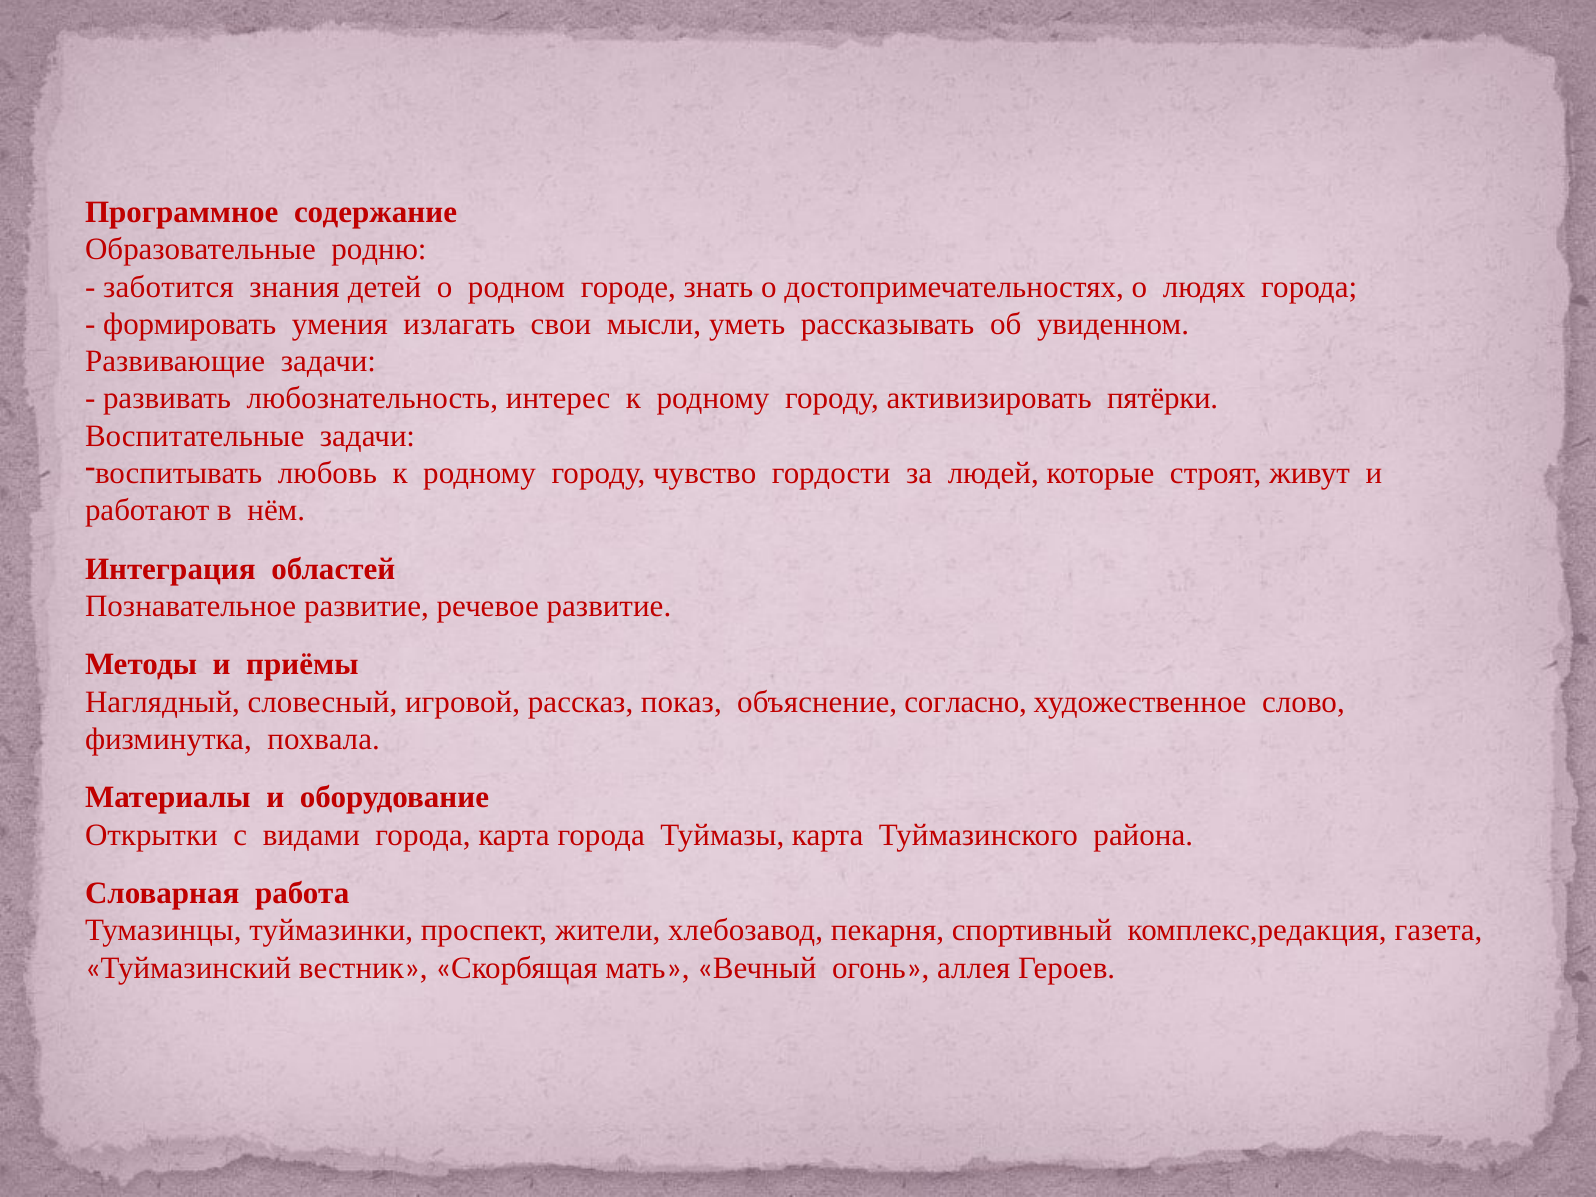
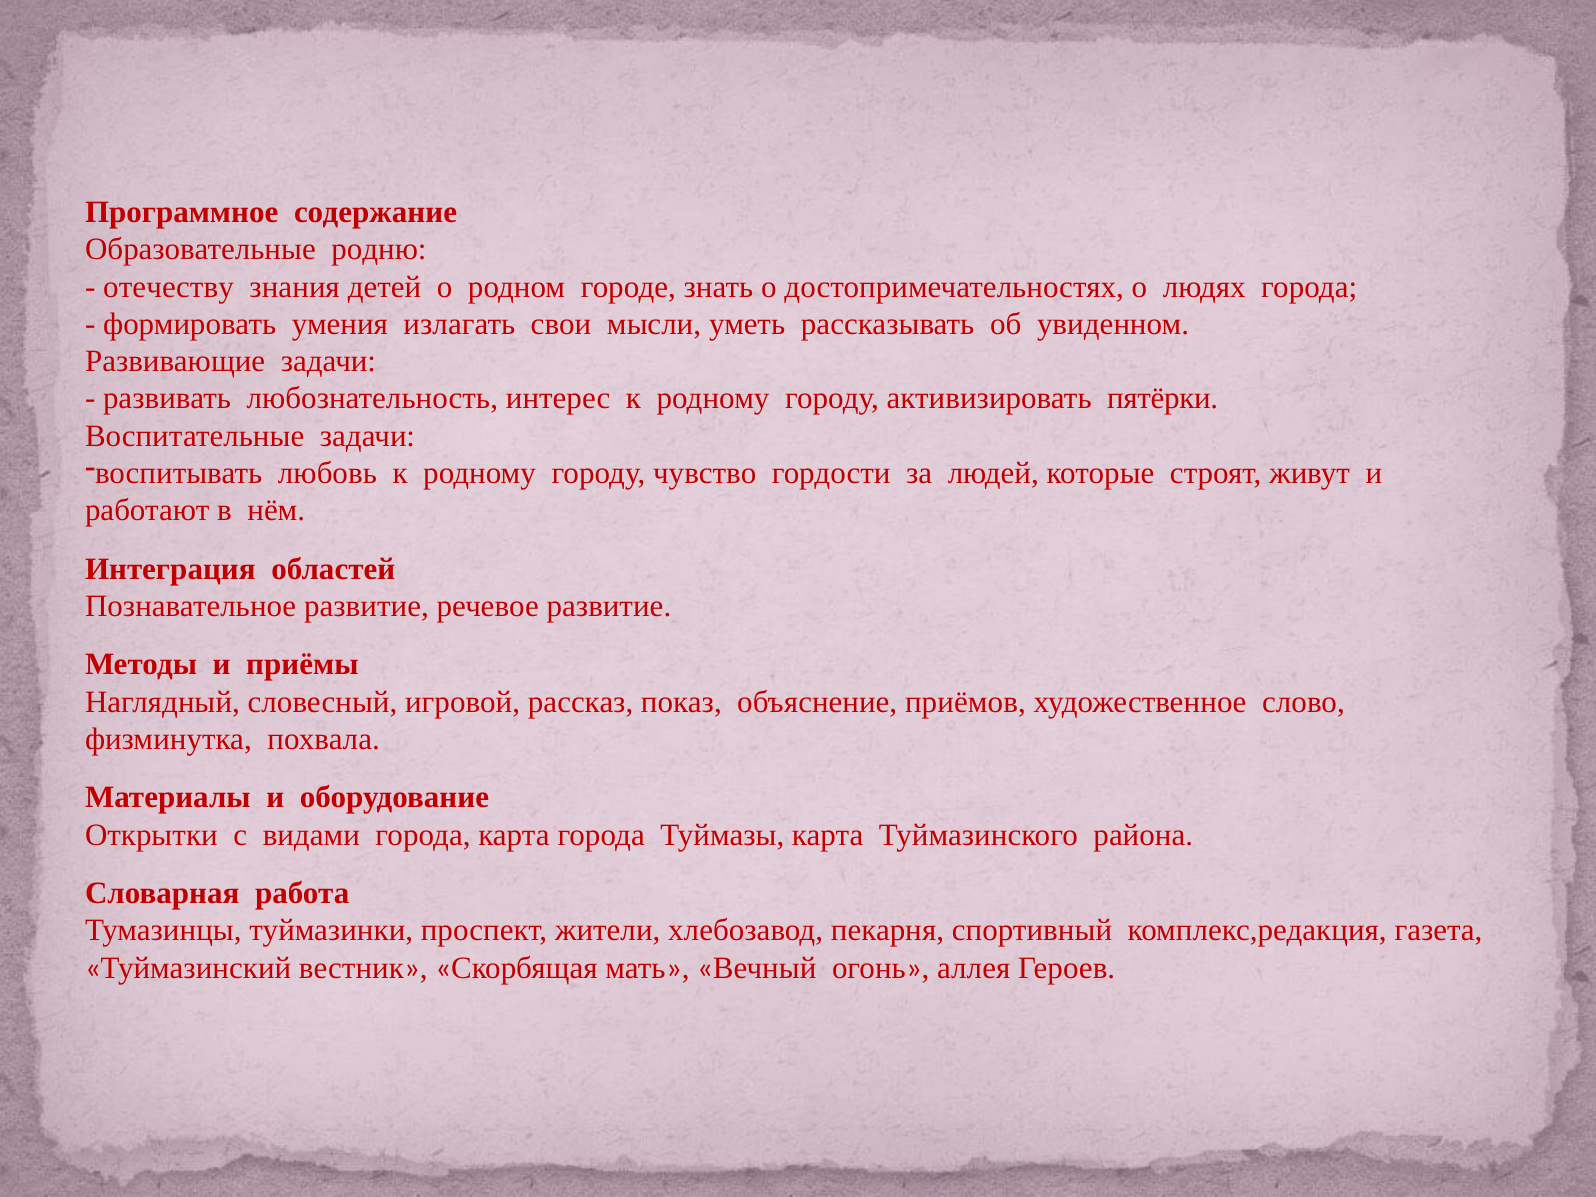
заботится: заботится -> отечеству (169, 287)
согласно: согласно -> приёмов (965, 702)
